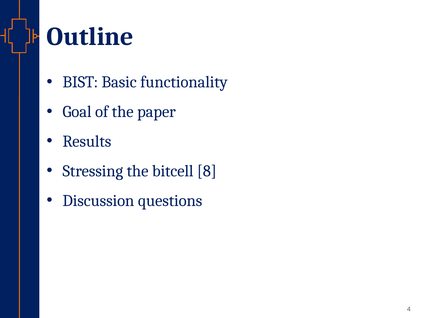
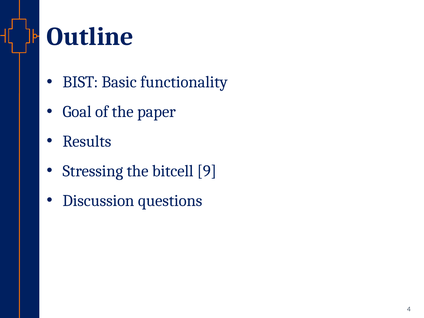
8: 8 -> 9 (207, 171)
